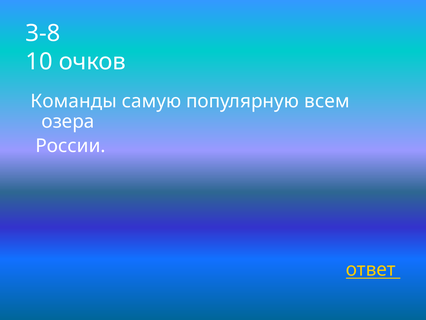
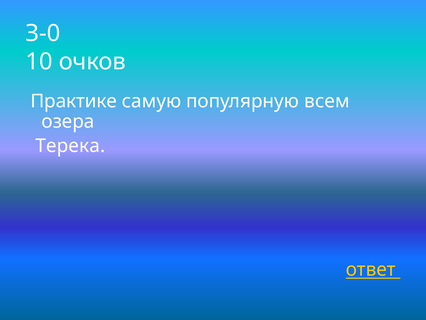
З-8: З-8 -> З-0 (43, 33)
Команды: Команды -> Практике (74, 101)
России: России -> Терека (70, 146)
